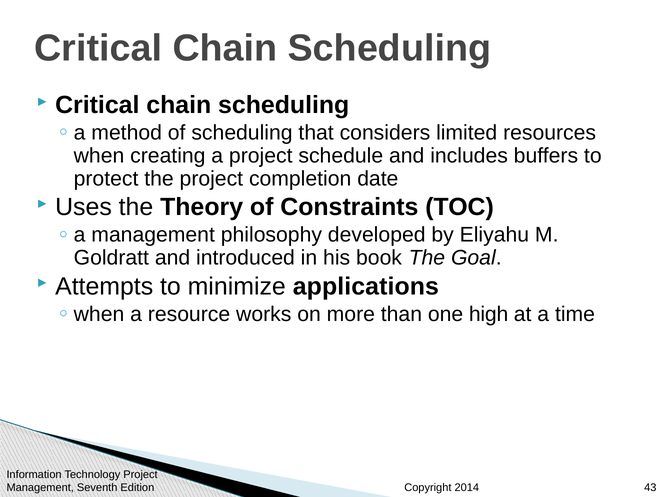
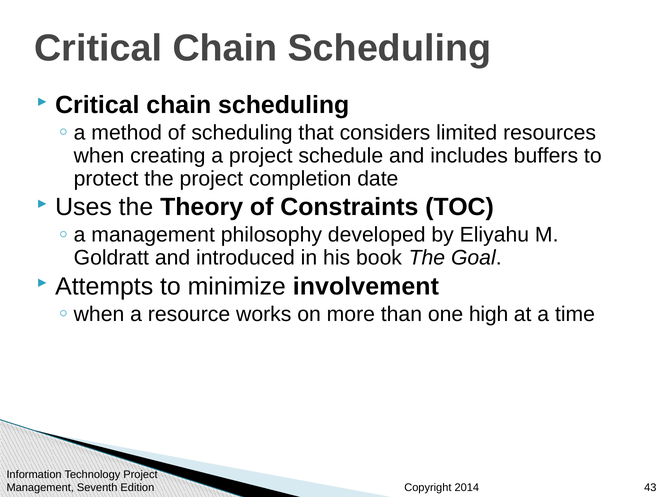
applications: applications -> involvement (366, 286)
